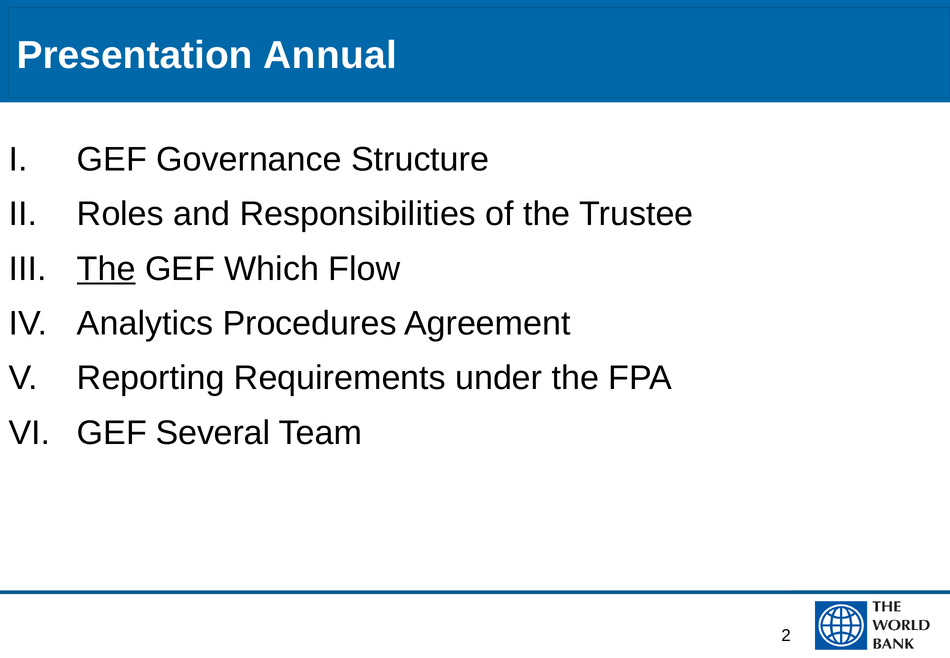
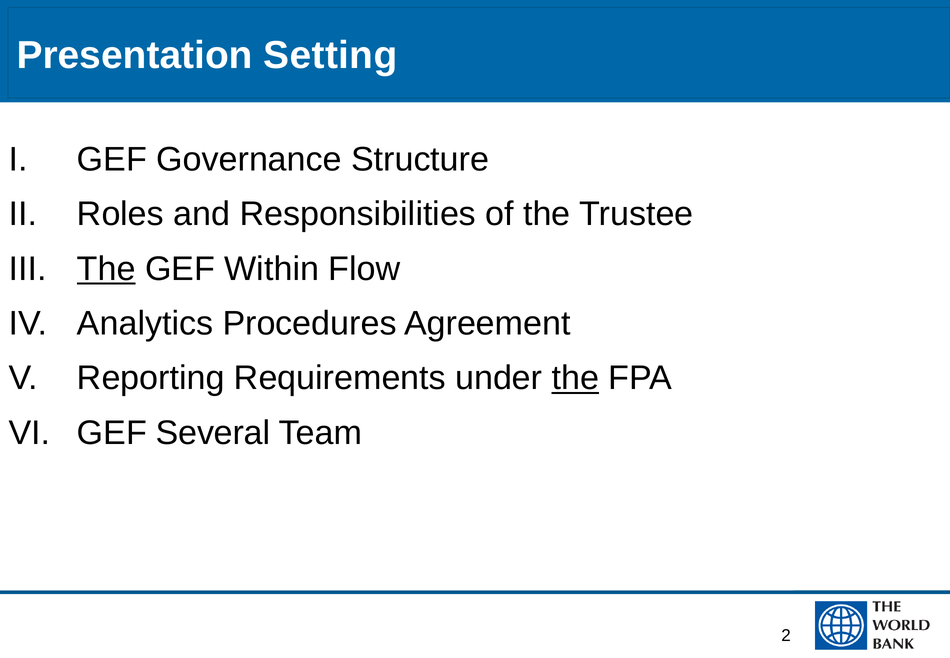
Annual: Annual -> Setting (330, 55)
Which: Which -> Within (272, 269)
the underline: none -> present (575, 378)
